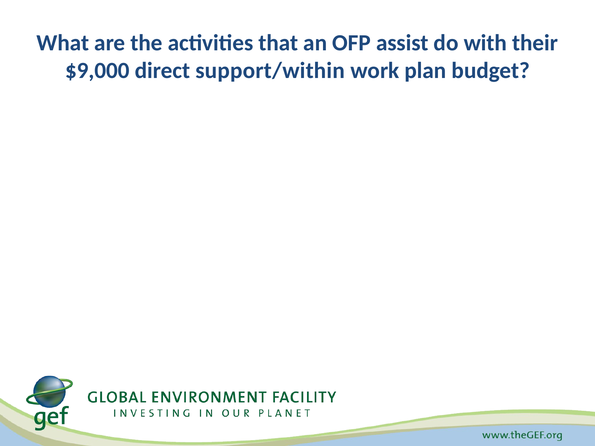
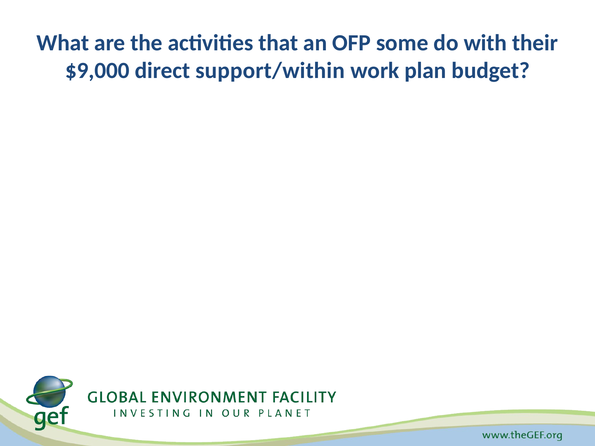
assist: assist -> some (402, 43)
